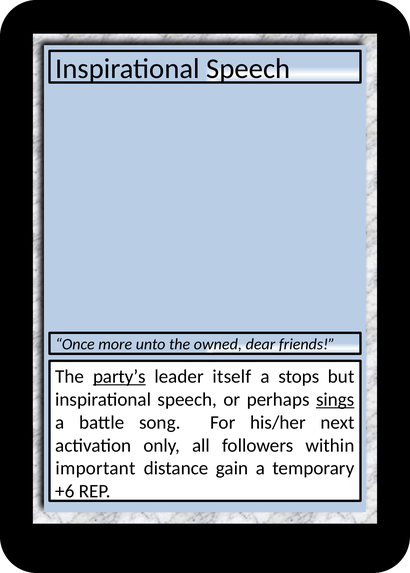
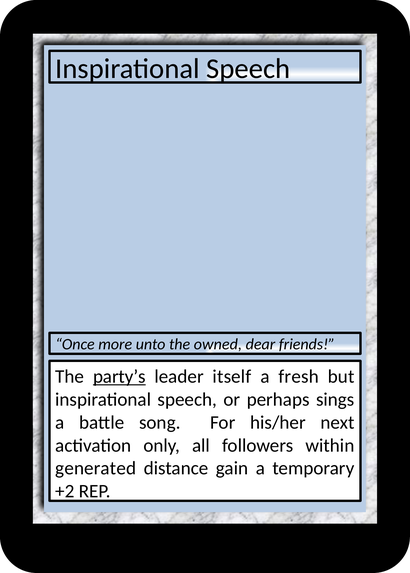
stops: stops -> fresh (299, 377)
sings underline: present -> none (335, 400)
important: important -> generated (96, 469)
+6: +6 -> +2 (65, 492)
